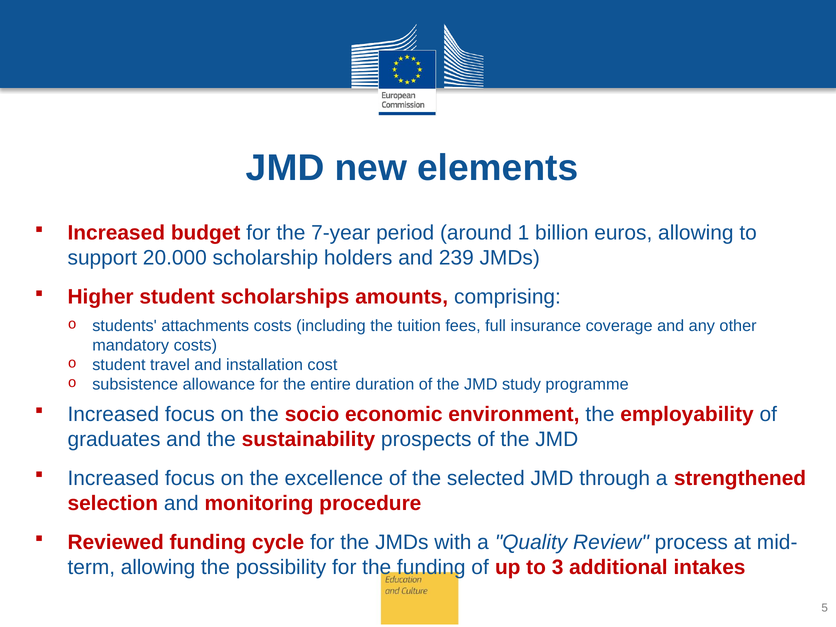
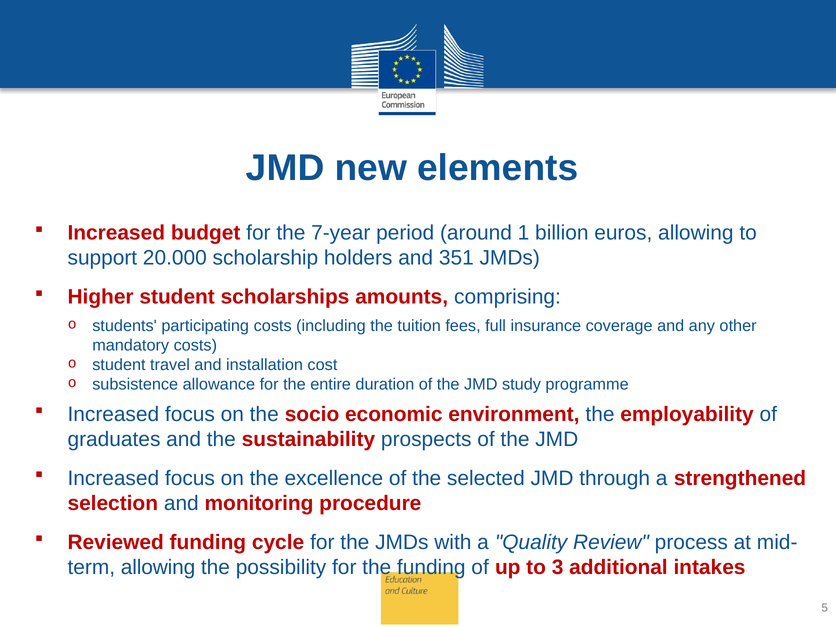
239: 239 -> 351 (456, 258)
attachments: attachments -> participating (205, 326)
